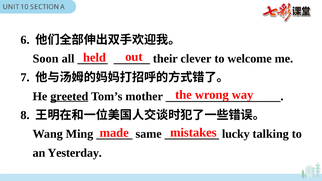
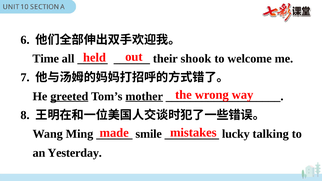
Soon: Soon -> Time (46, 59)
clever: clever -> shook (196, 59)
mother underline: none -> present (144, 96)
same: same -> smile (149, 134)
